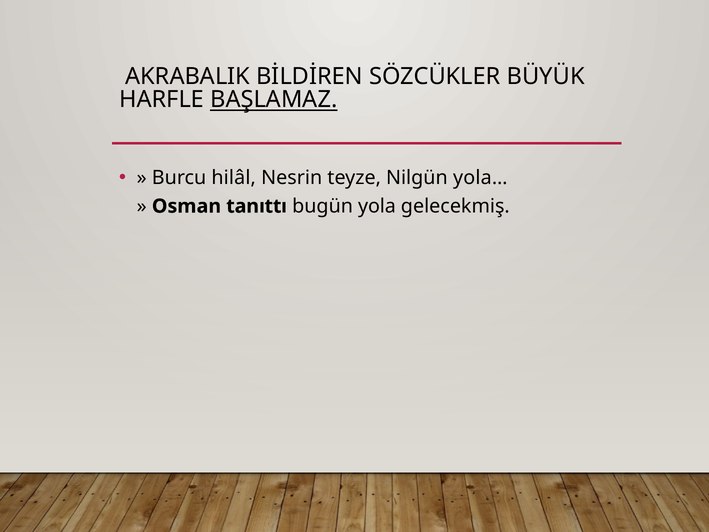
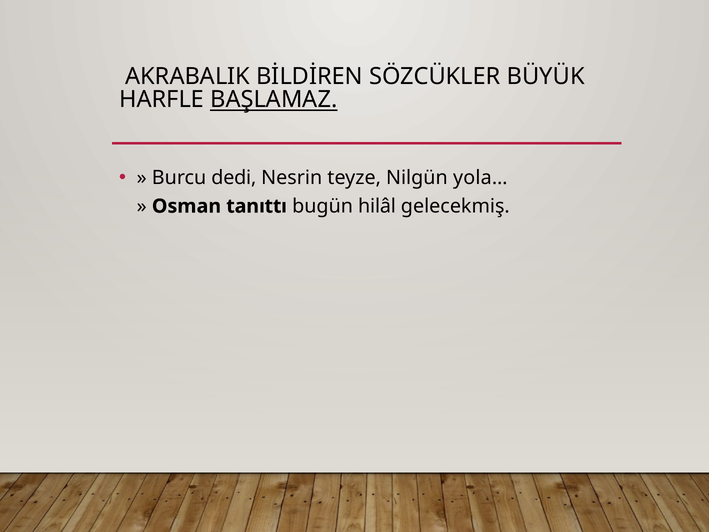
hilâl: hilâl -> dedi (234, 178)
yola: yola -> hilâl (377, 206)
